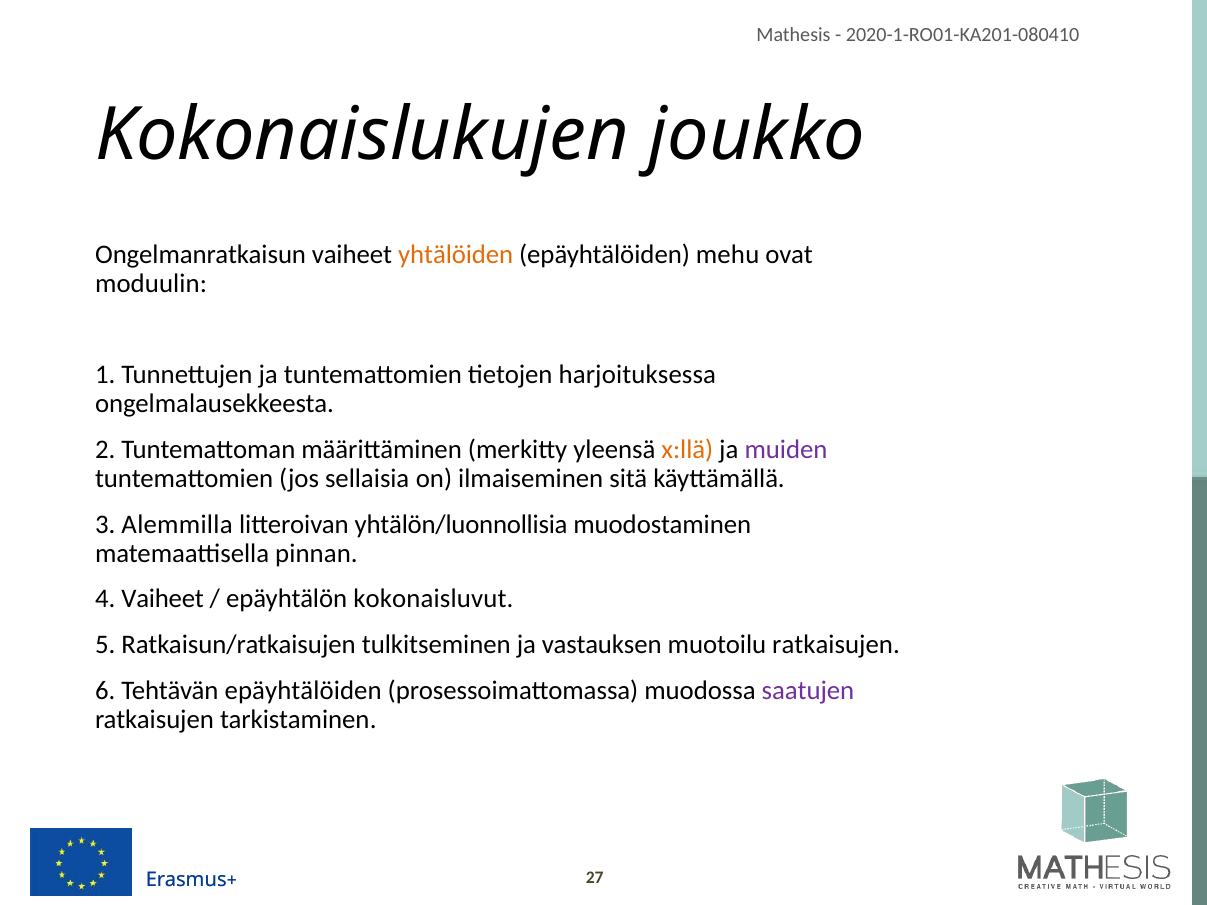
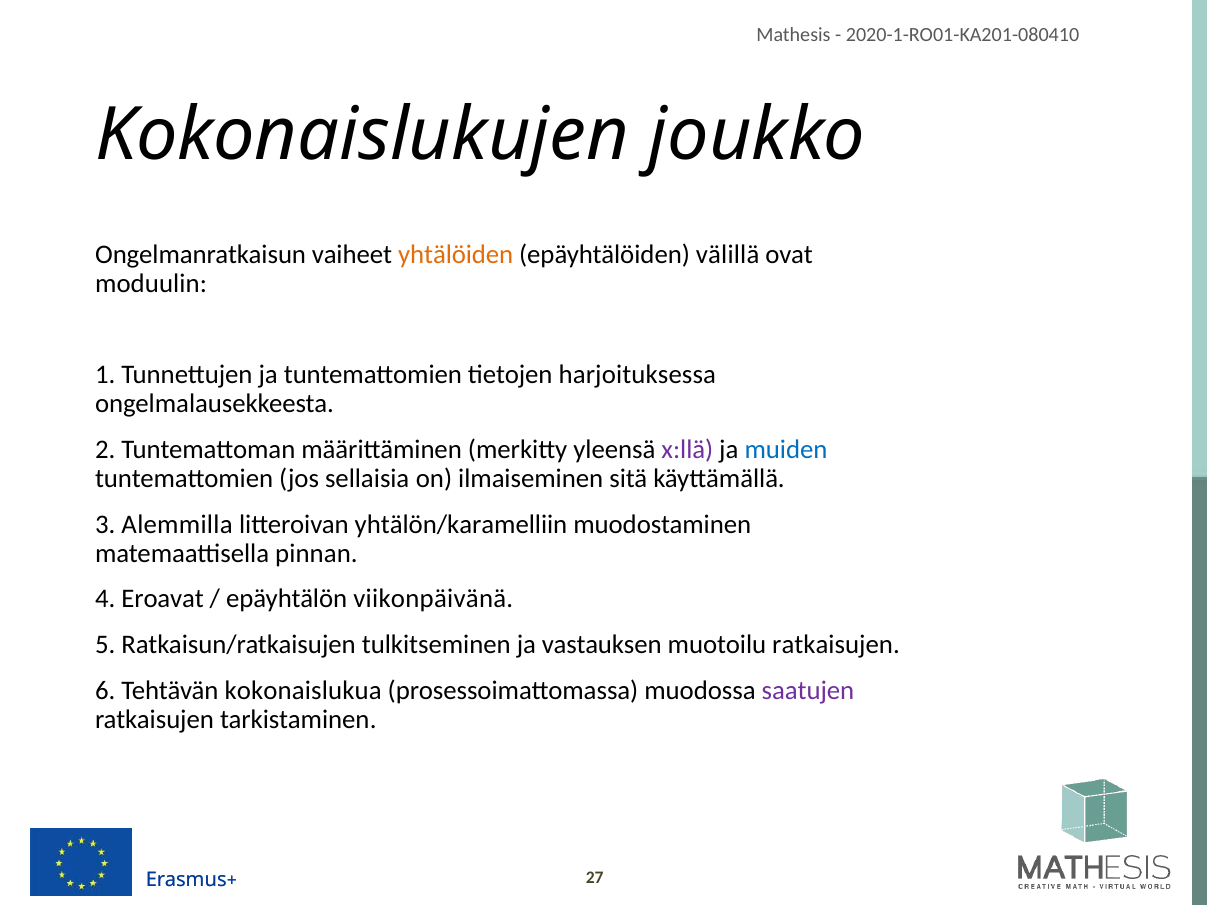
mehu: mehu -> välillä (728, 255)
x:llä colour: orange -> purple (687, 450)
muiden colour: purple -> blue (786, 450)
yhtälön/luonnollisia: yhtälön/luonnollisia -> yhtälön/karamelliin (461, 524)
4 Vaiheet: Vaiheet -> Eroavat (163, 599)
kokonaisluvut: kokonaisluvut -> viikonpäivänä (433, 599)
Tehtävän epäyhtälöiden: epäyhtälöiden -> kokonaislukua (303, 691)
